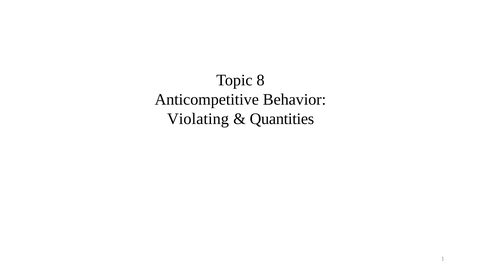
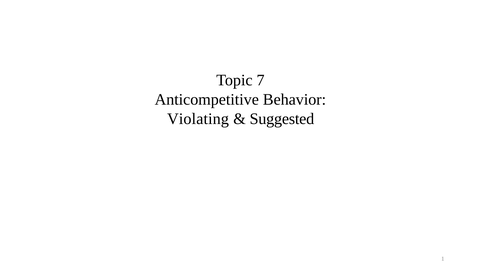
8: 8 -> 7 (261, 80)
Quantities: Quantities -> Suggested (282, 119)
